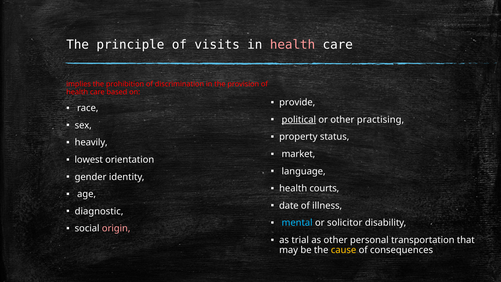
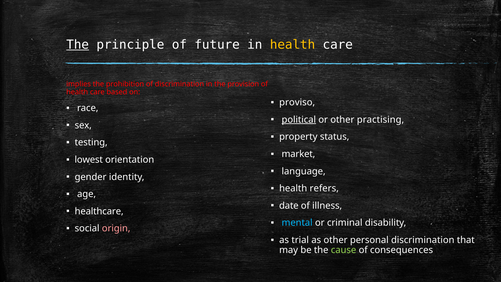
The underline: none -> present (78, 45)
visits: visits -> future (217, 45)
health colour: pink -> yellow (293, 45)
provide: provide -> proviso (297, 102)
heavily: heavily -> testing (91, 142)
courts: courts -> refers (324, 188)
diagnostic: diagnostic -> healthcare (99, 211)
solicitor: solicitor -> criminal (345, 223)
personal transportation: transportation -> discrimination (423, 240)
cause colour: yellow -> light green (344, 250)
